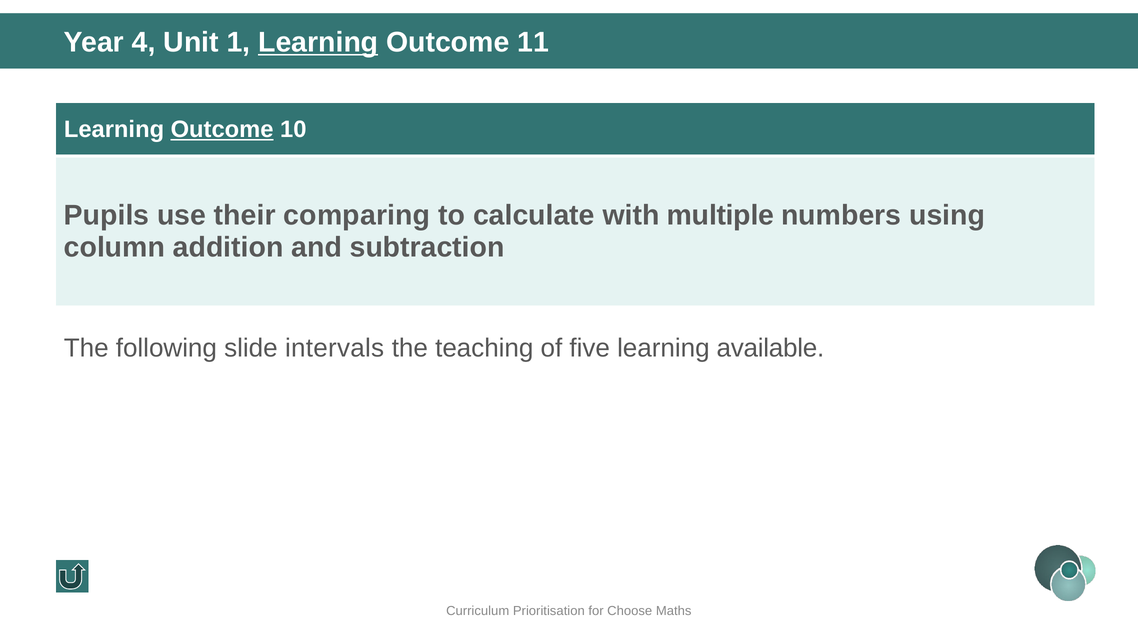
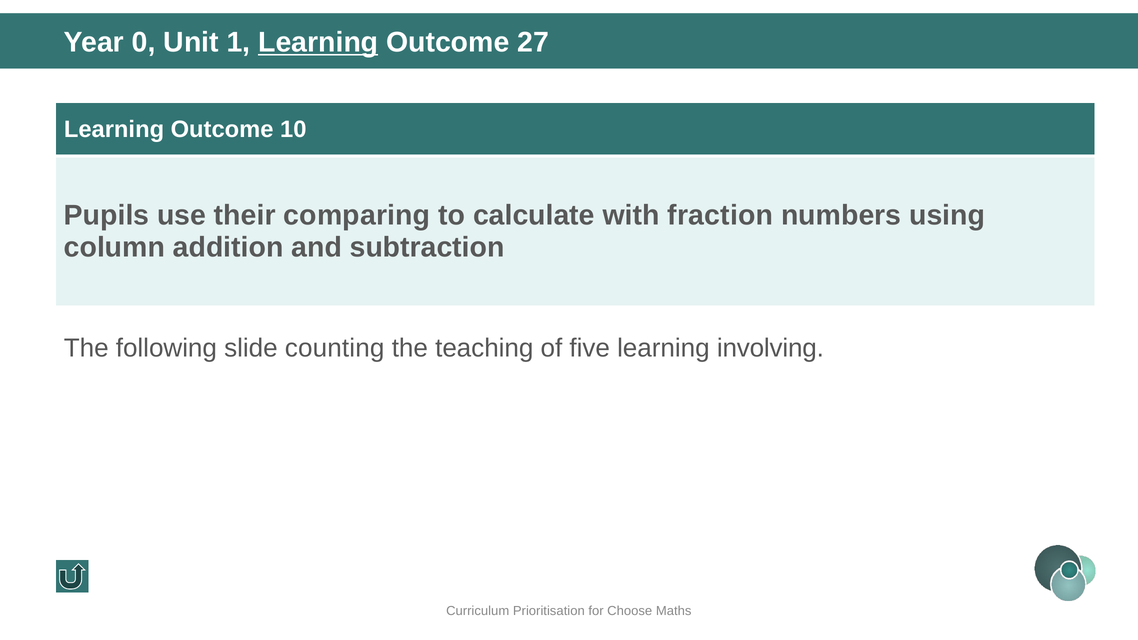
4: 4 -> 0 (144, 42)
11: 11 -> 27 (533, 42)
Outcome underline: present -> none (222, 130)
multiple: multiple -> fraction (720, 216)
intervals: intervals -> counting (335, 348)
available: available -> involving (770, 348)
